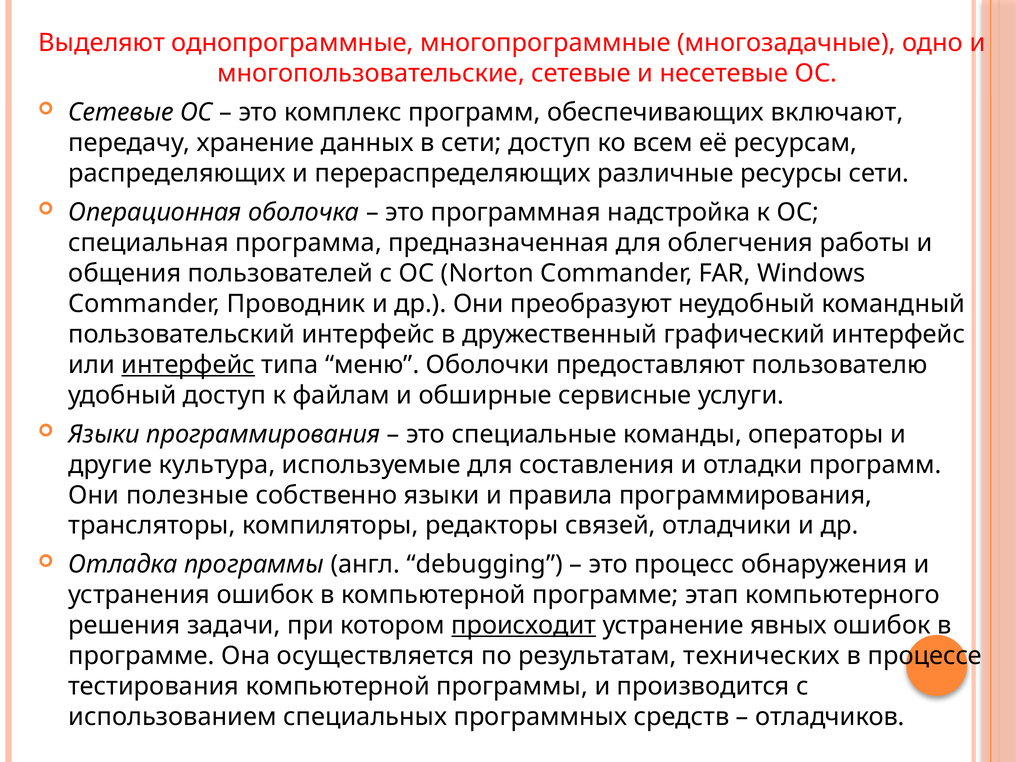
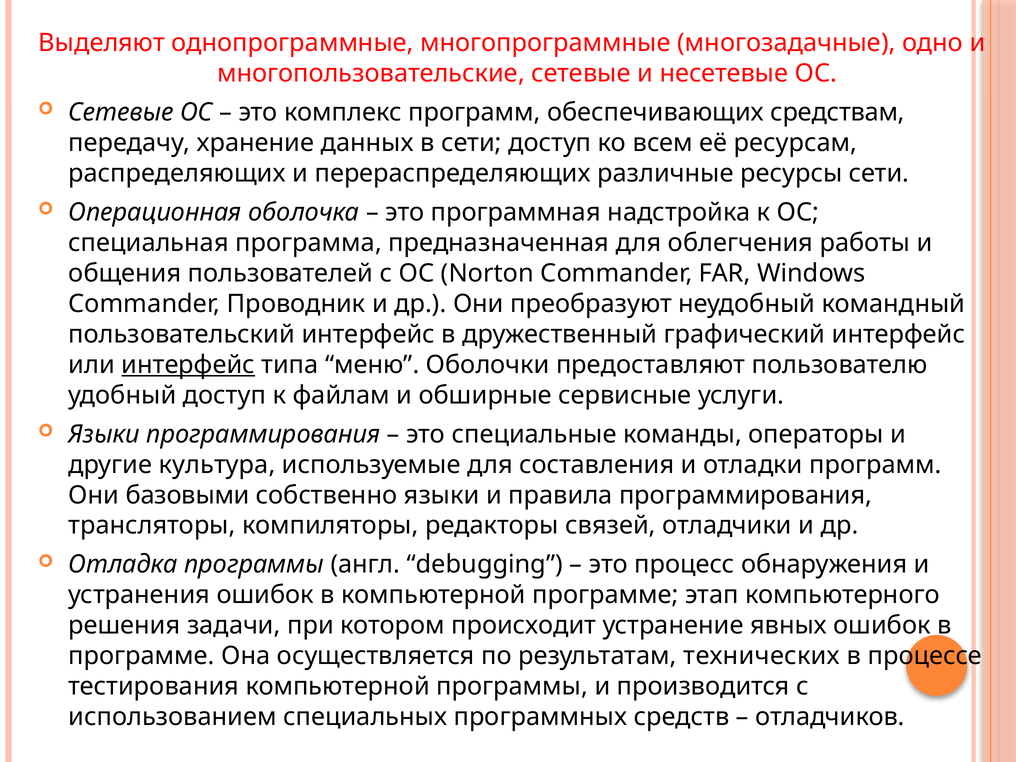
включают: включают -> средствам (838, 112)
полезные: полезные -> базовыми (188, 495)
происходит underline: present -> none (524, 626)
